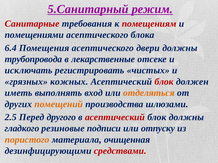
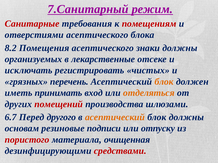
5.Санитарный: 5.Санитарный -> 7.Санитарный (88, 9)
помещениями: помещениями -> отверстиями (34, 35)
6.4: 6.4 -> 8.2 (11, 48)
двери: двери -> знаки (148, 48)
трубопровода: трубопровода -> организуемых (33, 59)
кожных: кожных -> перечень (69, 82)
блок colour: red -> orange (164, 82)
выполнять: выполнять -> принимать (58, 93)
помещений colour: orange -> red (59, 104)
2.5: 2.5 -> 6.7 (11, 118)
асептический colour: red -> orange (115, 118)
гладкого: гладкого -> основам (22, 129)
пористого colour: orange -> red (27, 140)
